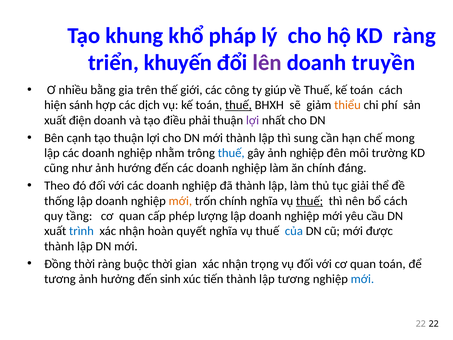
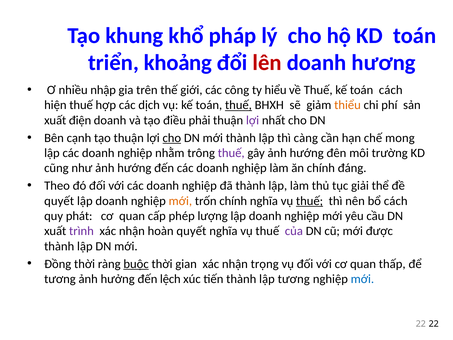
KD ràng: ràng -> toán (415, 36)
khuyến: khuyến -> khoảng (178, 63)
lên colour: purple -> red (267, 63)
truyền: truyền -> hương (384, 63)
bằng: bằng -> nhập (103, 90)
giúp: giúp -> hiểu (276, 90)
hiện sánh: sánh -> thuế (81, 105)
cho underline: none -> present (172, 138)
sung: sung -> càng (306, 138)
thuế colour: blue -> purple (231, 153)
gây ảnh nghiệp: nghiệp -> hướng (307, 153)
thống: thống -> quyết (59, 201)
tầng: tầng -> phát (79, 216)
trình colour: blue -> purple (81, 231)
của colour: blue -> purple (294, 231)
buộc underline: none -> present (136, 264)
quan toán: toán -> thấp (392, 264)
sinh: sinh -> lệch (170, 279)
